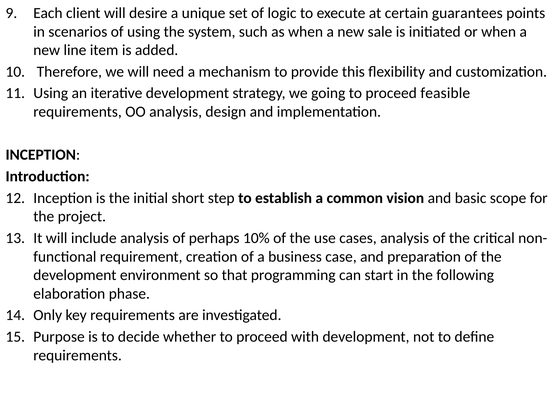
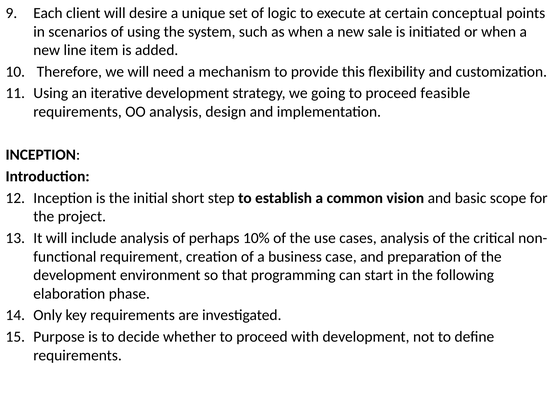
guarantees: guarantees -> conceptual (467, 13)
